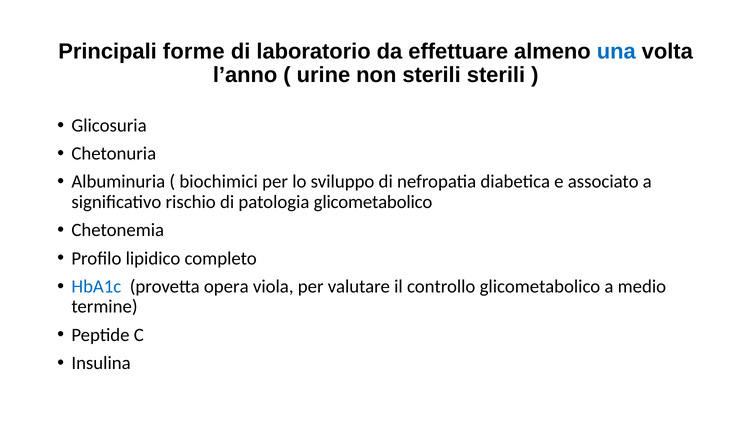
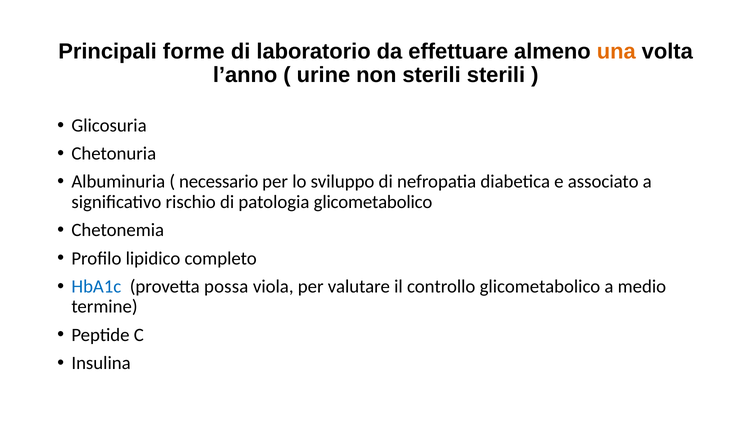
una colour: blue -> orange (616, 51)
biochimici: biochimici -> necessario (219, 182)
opera: opera -> possa (226, 286)
